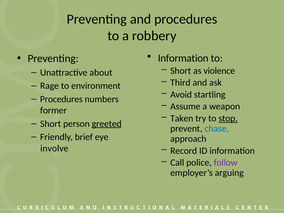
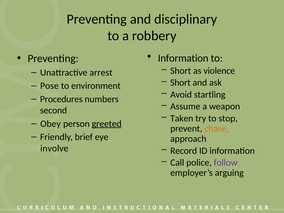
and procedures: procedures -> disciplinary (186, 19)
about: about -> arrest (101, 73)
Third: Third -> Short (180, 83)
Rage: Rage -> Pose (49, 86)
former: former -> second (54, 110)
stop underline: present -> none (228, 118)
Short: Short -> Obey (51, 124)
chase colour: blue -> orange (217, 129)
